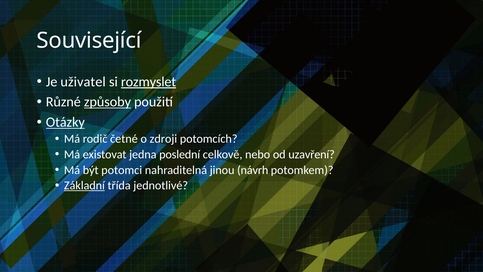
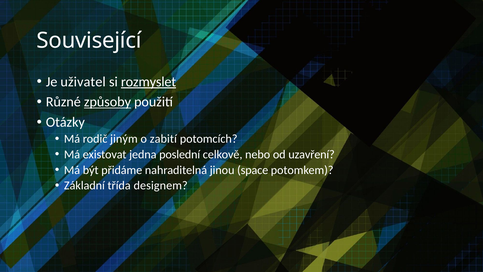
Otázky underline: present -> none (65, 122)
četné: četné -> jiným (124, 139)
zdroji: zdroji -> zabití (163, 139)
potomci: potomci -> přidáme (122, 170)
návrh: návrh -> space (253, 170)
Základní underline: present -> none (84, 185)
jednotlivé: jednotlivé -> designem (161, 185)
